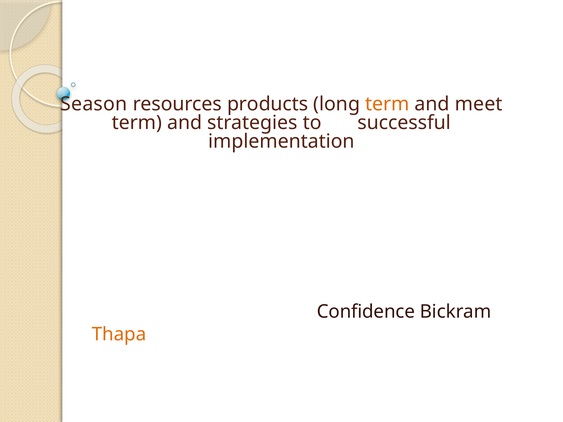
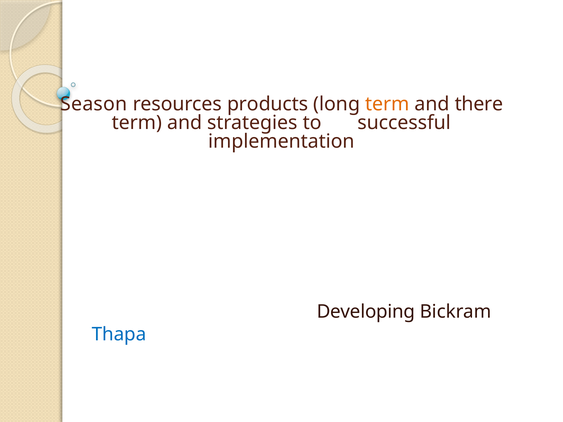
meet: meet -> there (479, 104)
Confidence: Confidence -> Developing (366, 312)
Thapa colour: orange -> blue (119, 335)
